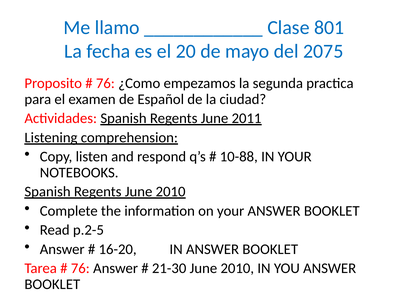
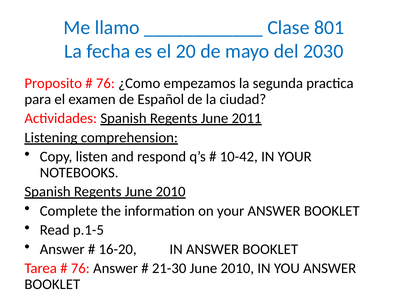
2075: 2075 -> 2030 (323, 51)
10-88: 10-88 -> 10-42 (239, 157)
p.2-5: p.2-5 -> p.1-5 (88, 230)
